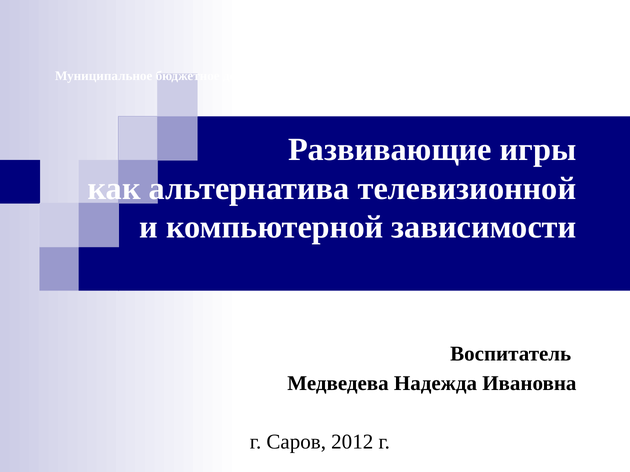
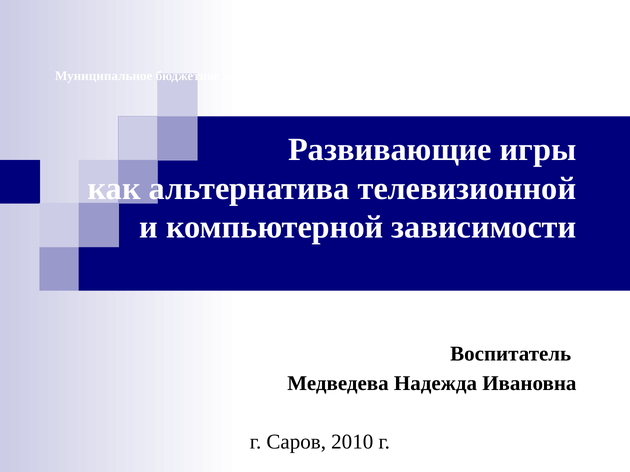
2012: 2012 -> 2010 (352, 442)
